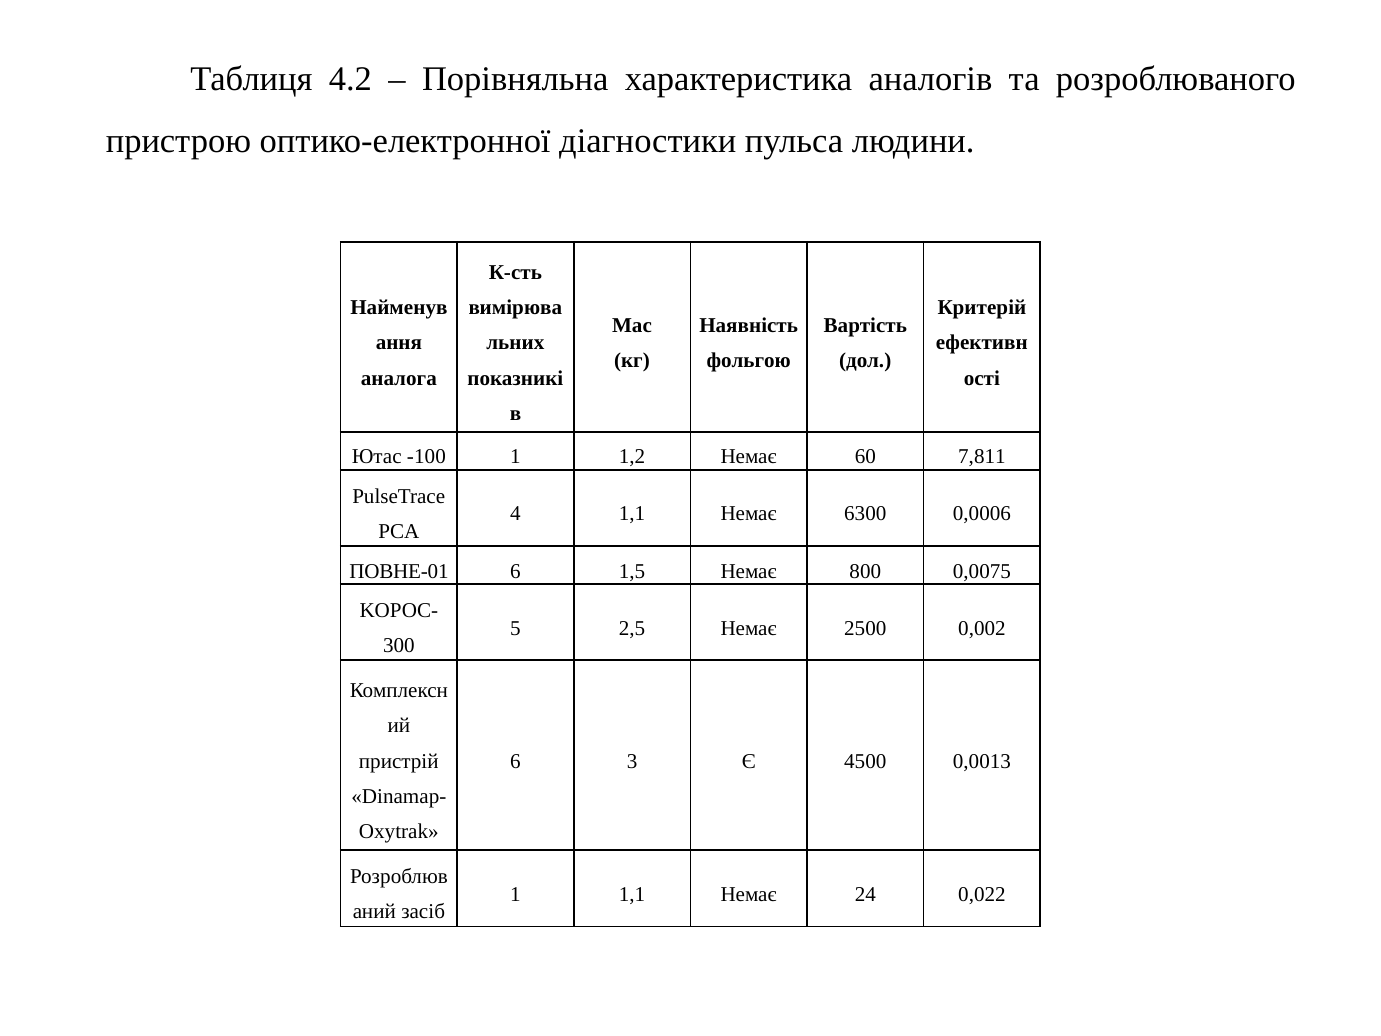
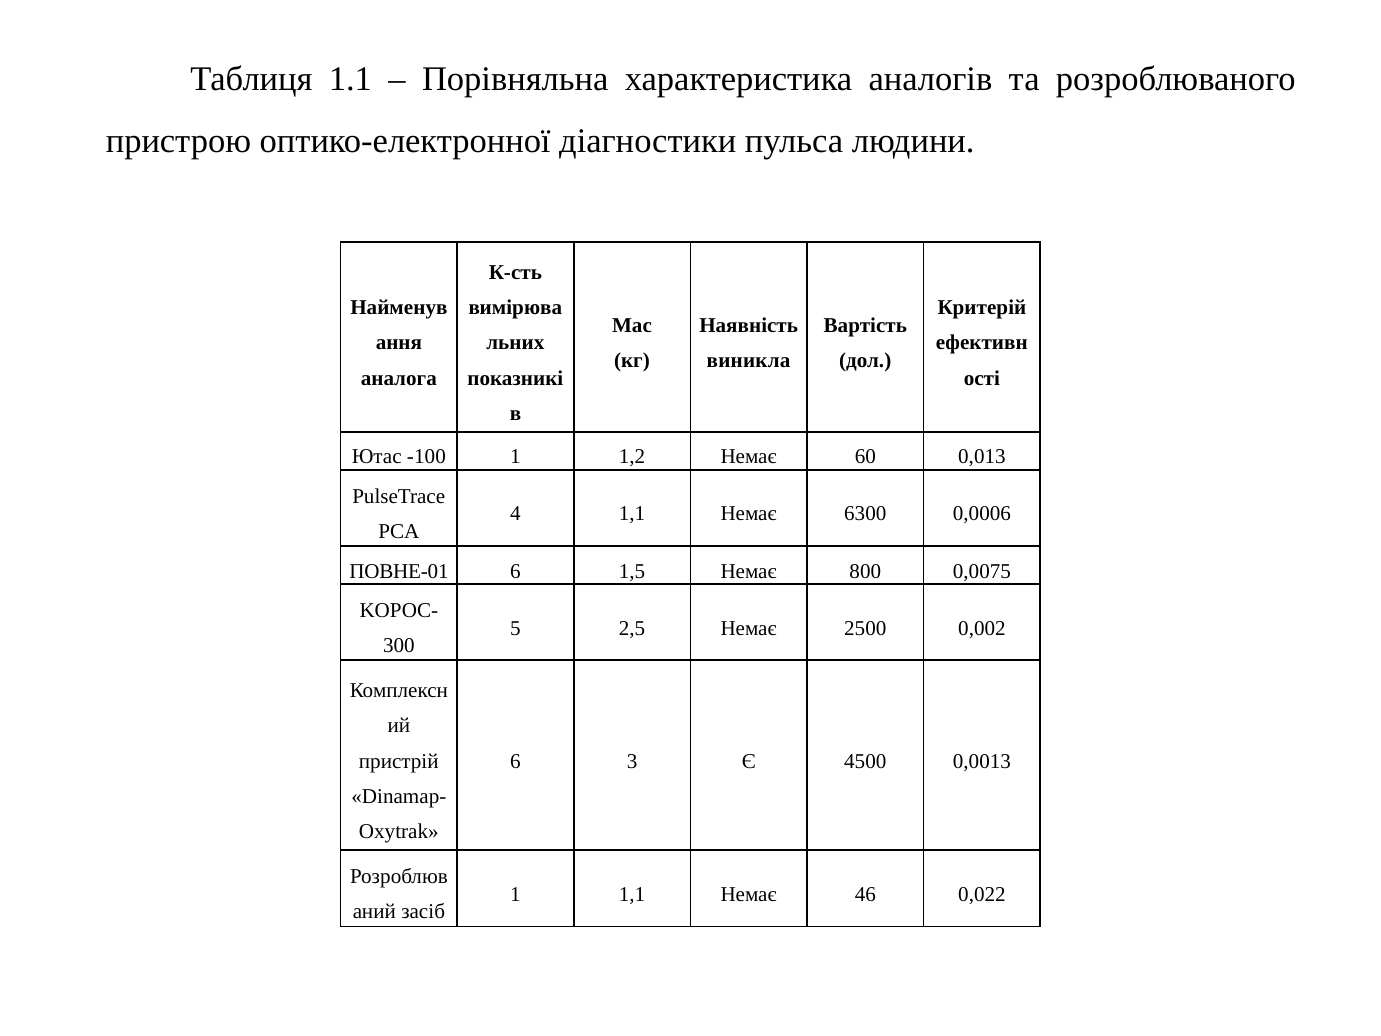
4.2: 4.2 -> 1.1 (350, 79)
фольгою: фольгою -> виникла (749, 360)
7,811: 7,811 -> 0,013 (982, 457)
24: 24 -> 46 (865, 894)
